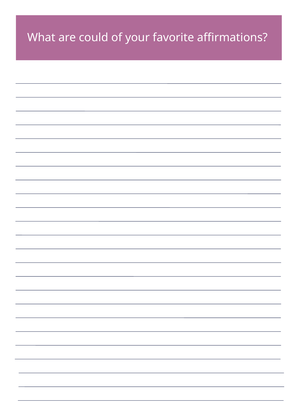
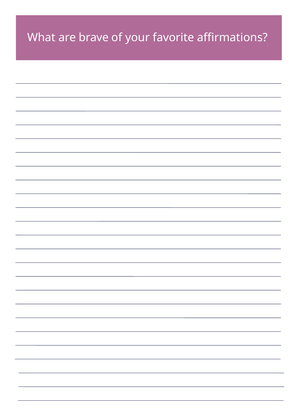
could: could -> brave (94, 37)
